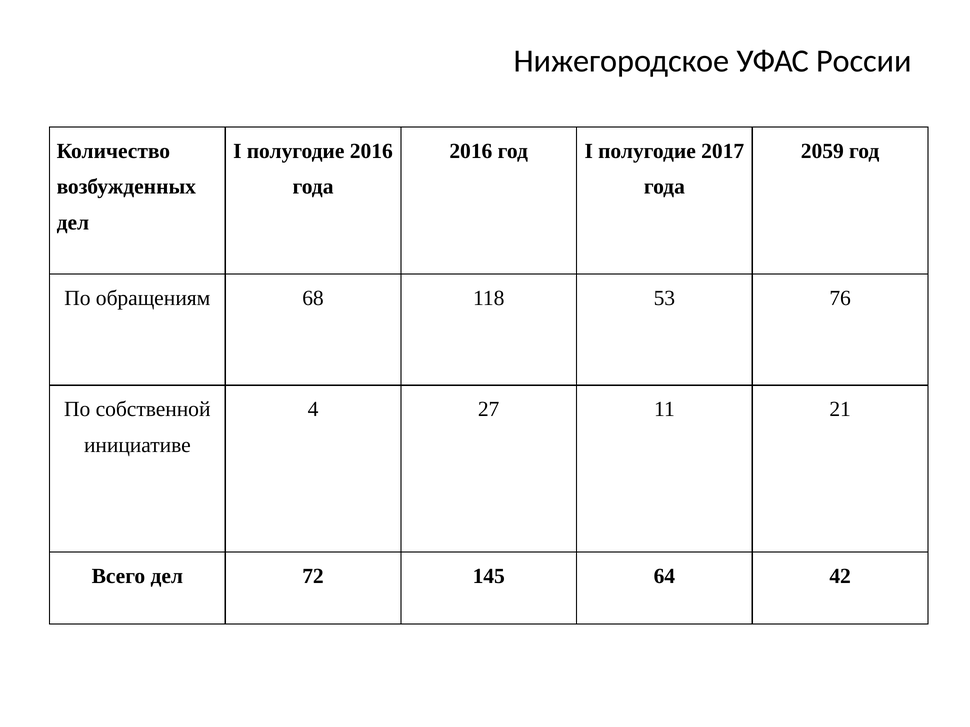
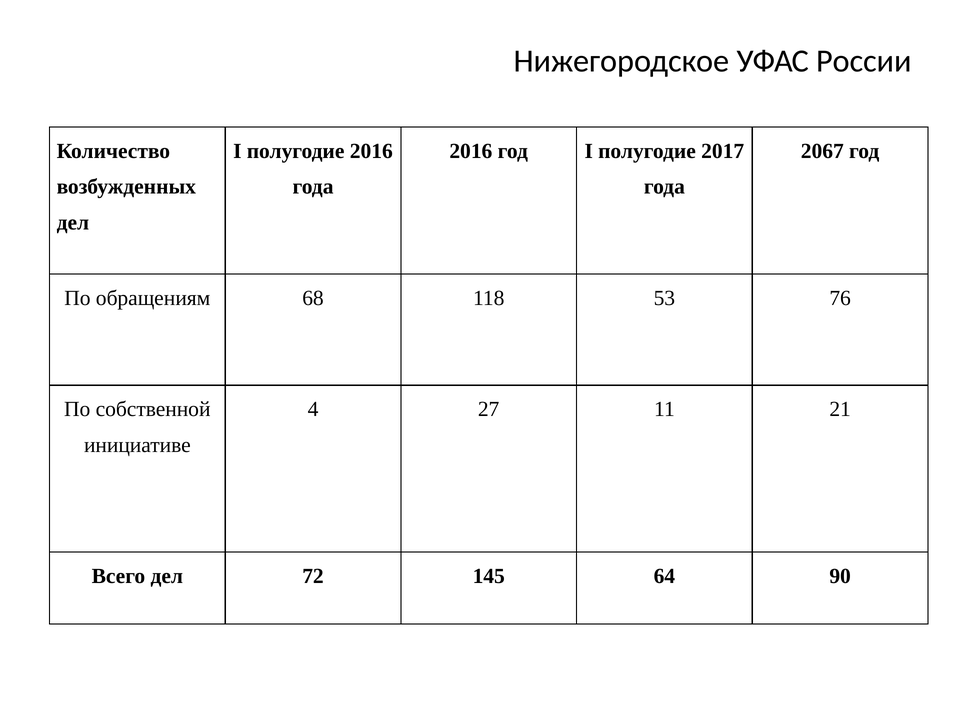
2059: 2059 -> 2067 (822, 151)
42: 42 -> 90 (840, 577)
